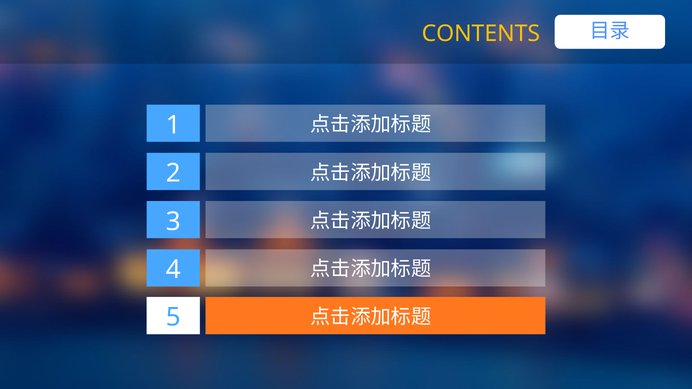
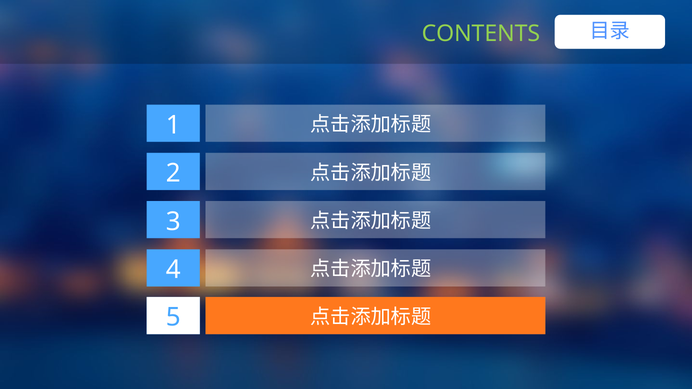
CONTENTS colour: yellow -> light green (481, 34)
